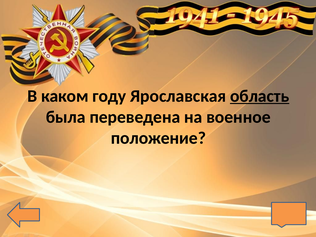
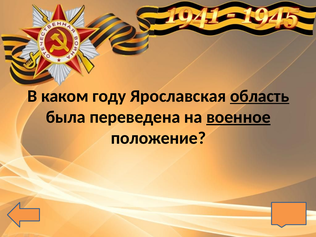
военное underline: none -> present (238, 117)
